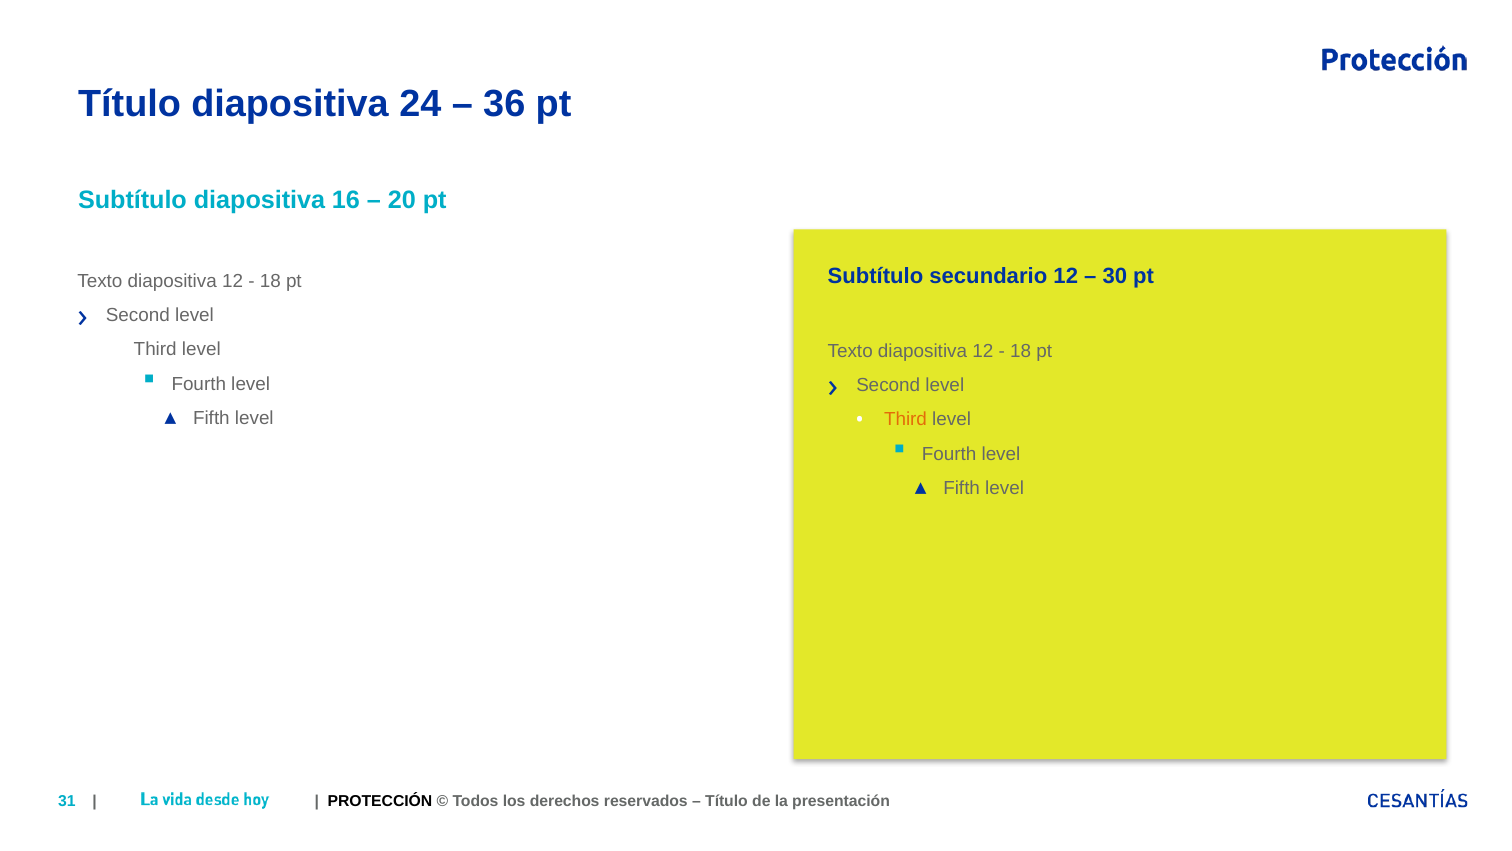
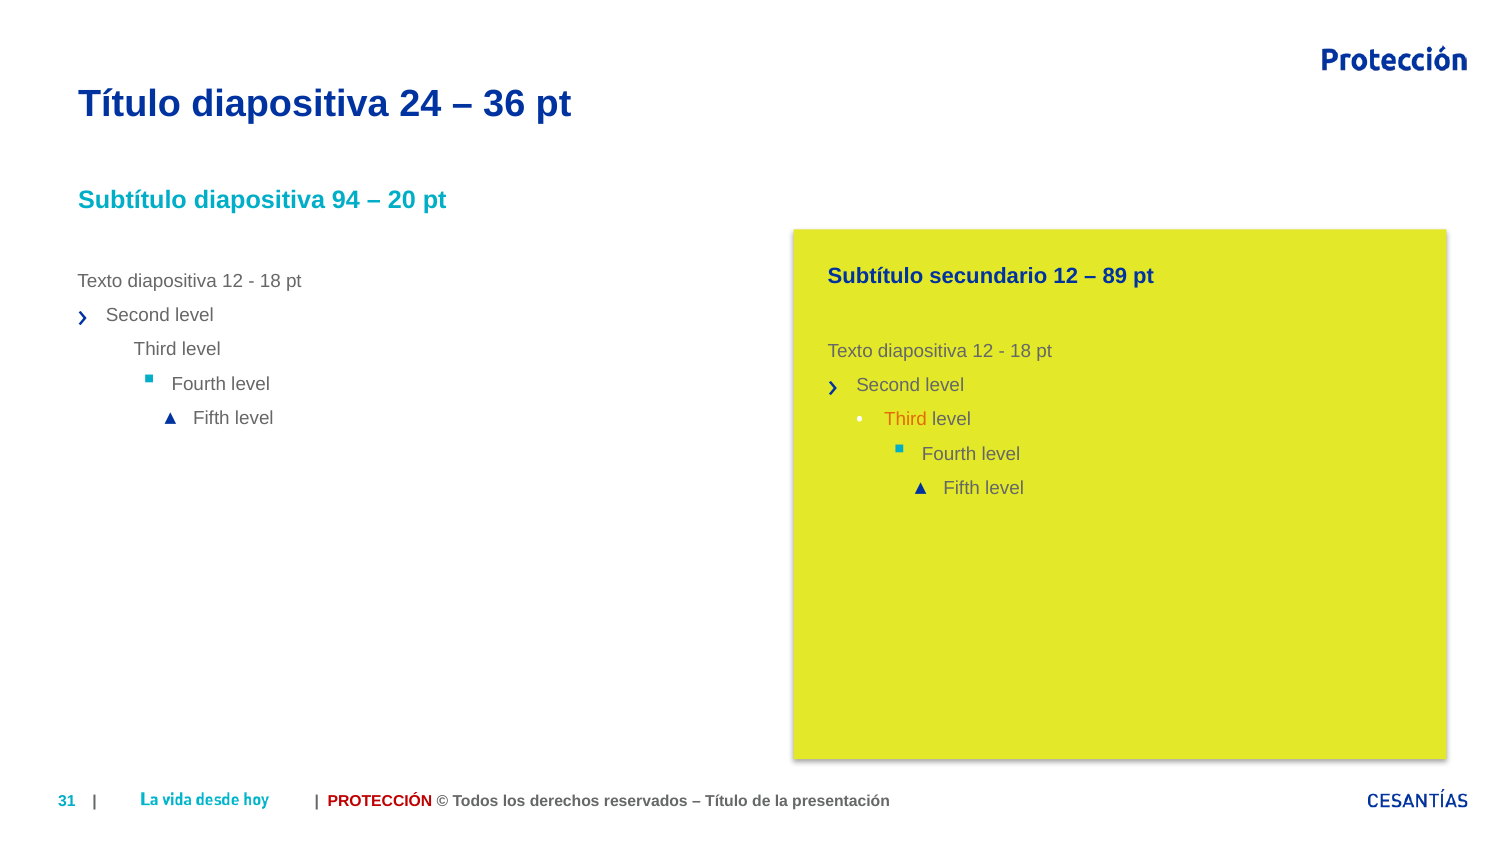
16: 16 -> 94 (346, 200)
30: 30 -> 89 (1115, 277)
PROTECCIÓN colour: black -> red (380, 801)
